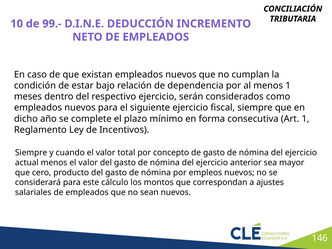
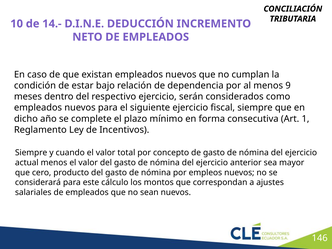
99.-: 99.- -> 14.- (52, 24)
menos 1: 1 -> 9 (288, 86)
